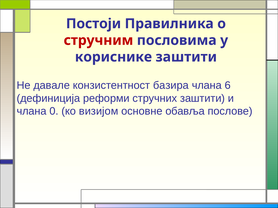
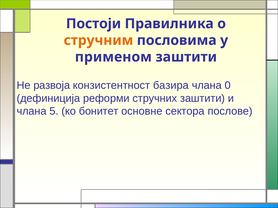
стручним colour: red -> orange (98, 40)
кориснике: кориснике -> применом (113, 57)
давале: давале -> развоја (52, 86)
6: 6 -> 0 (228, 86)
0: 0 -> 5 (54, 111)
визијом: визијом -> бонитет (99, 111)
обавља: обавља -> сектора (185, 111)
